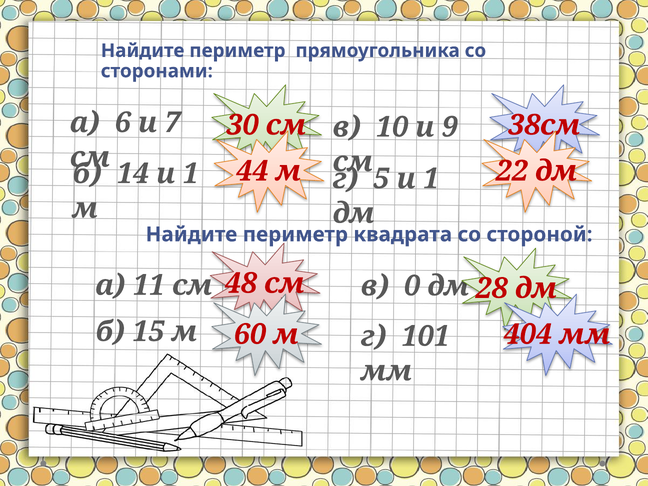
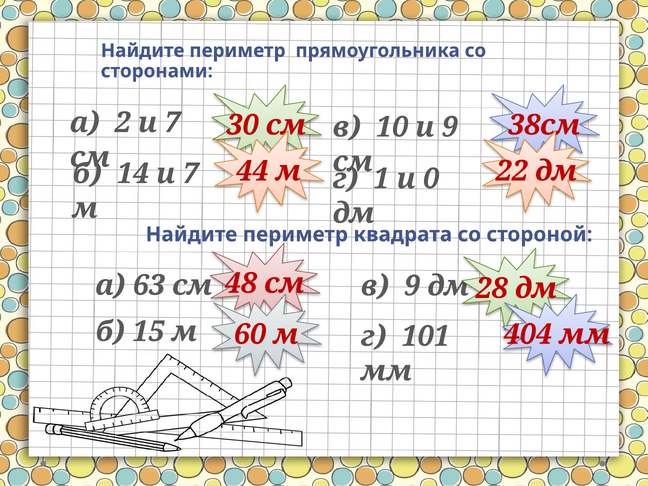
6: 6 -> 2 (123, 123)
14 и 1: 1 -> 7 (191, 174)
5: 5 -> 1 (381, 179)
1: 1 -> 0 (431, 179)
11: 11 -> 63 (149, 285)
в 0: 0 -> 9 (412, 286)
